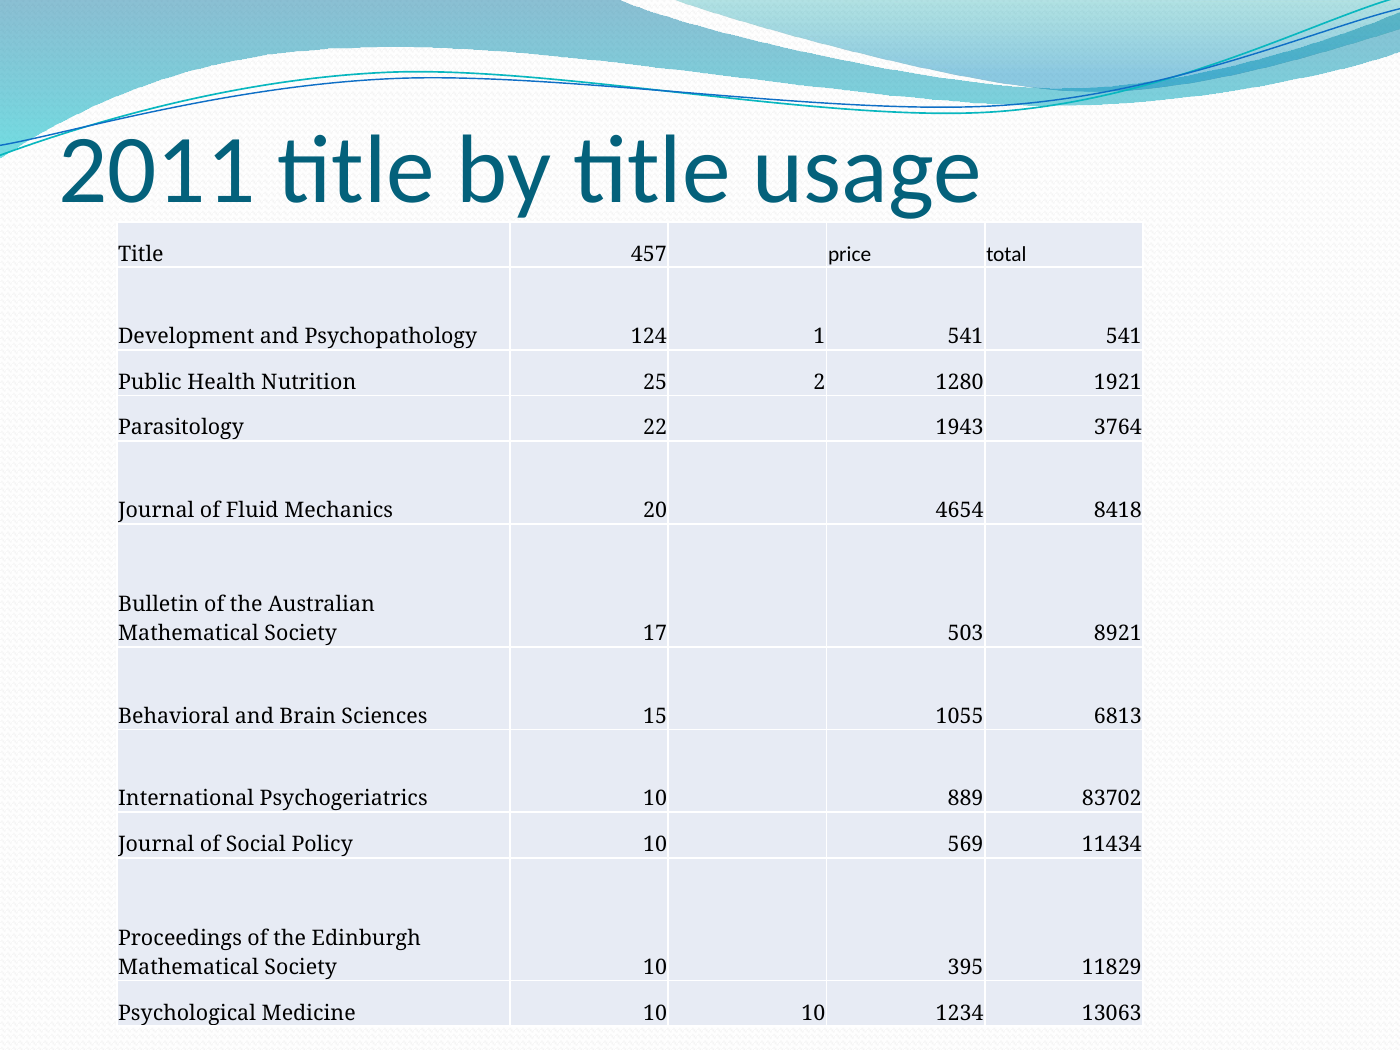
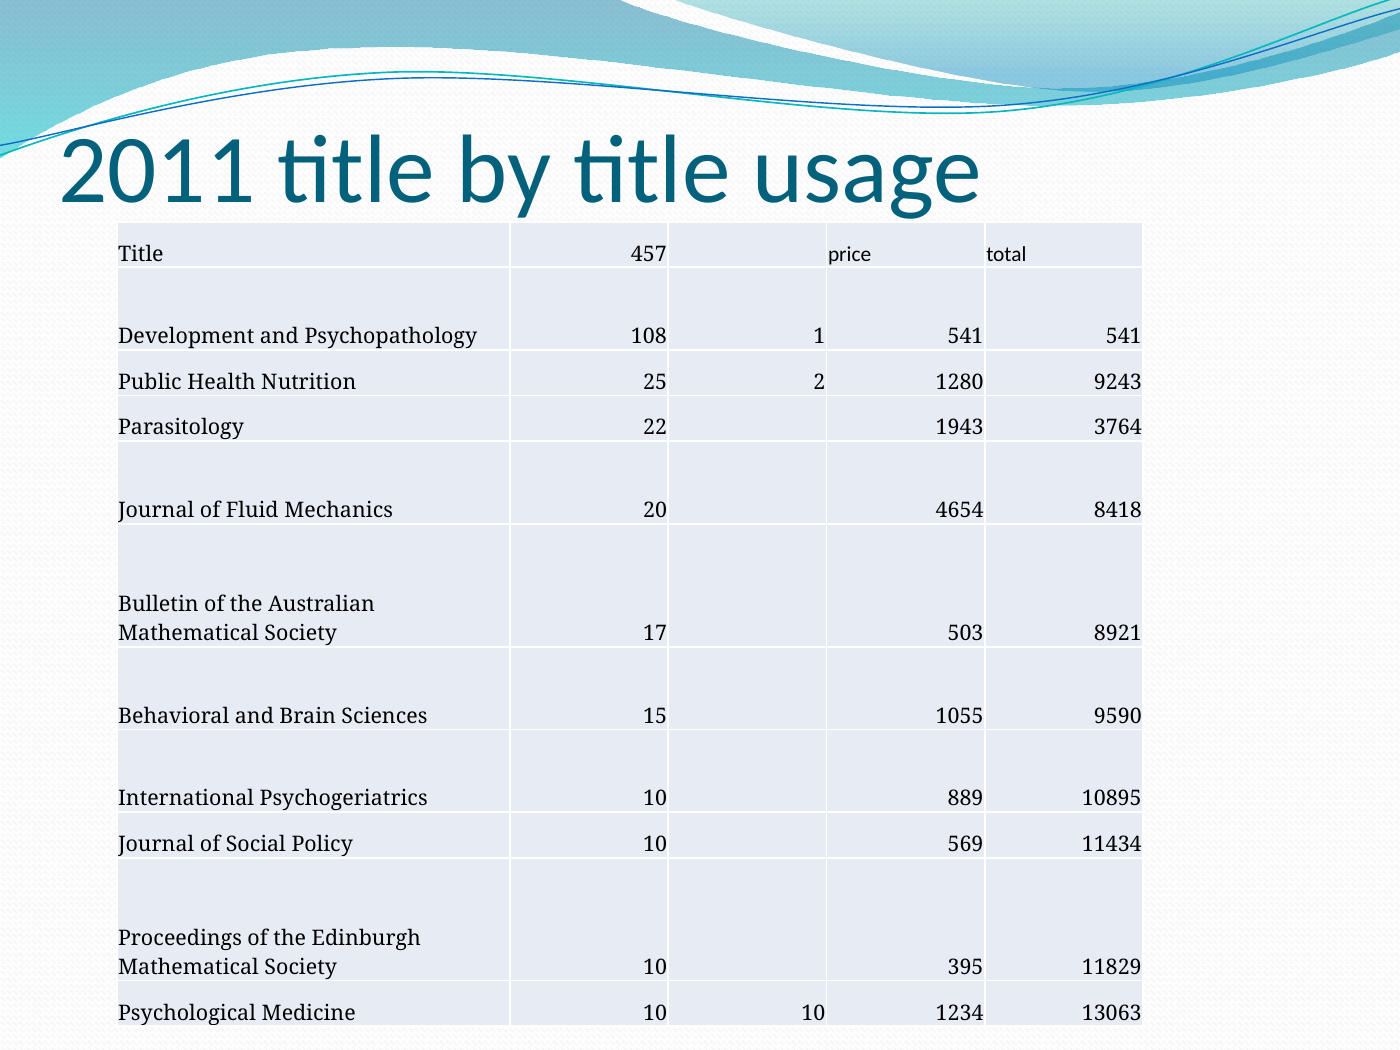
124: 124 -> 108 (649, 337)
1921: 1921 -> 9243 (1118, 382)
6813: 6813 -> 9590 (1118, 716)
83702: 83702 -> 10895 (1112, 799)
